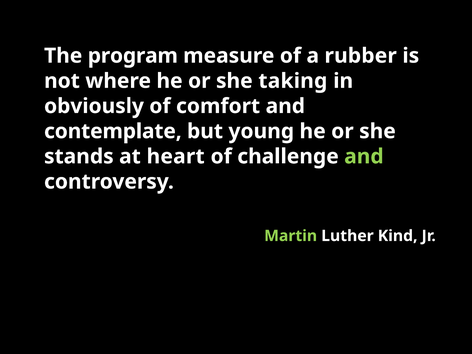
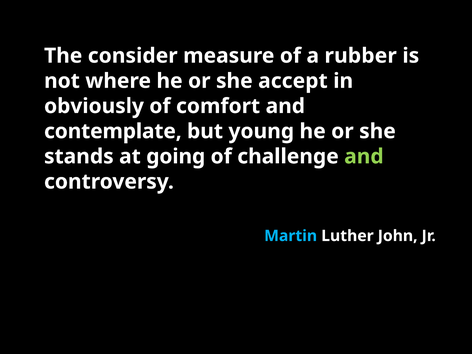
program: program -> consider (133, 56)
taking: taking -> accept (293, 81)
heart: heart -> going (176, 156)
Martin colour: light green -> light blue (291, 236)
Kind: Kind -> John (398, 236)
